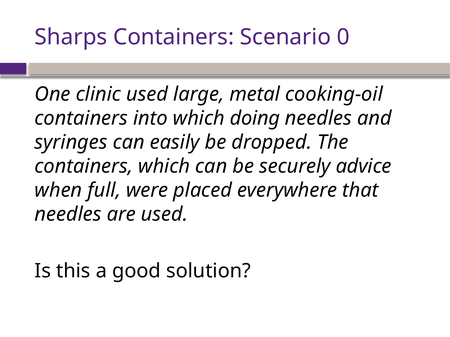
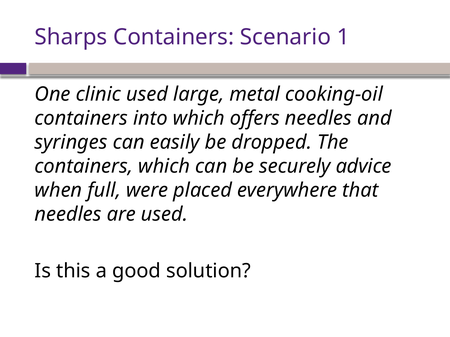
0: 0 -> 1 (343, 37)
doing: doing -> offers (255, 118)
